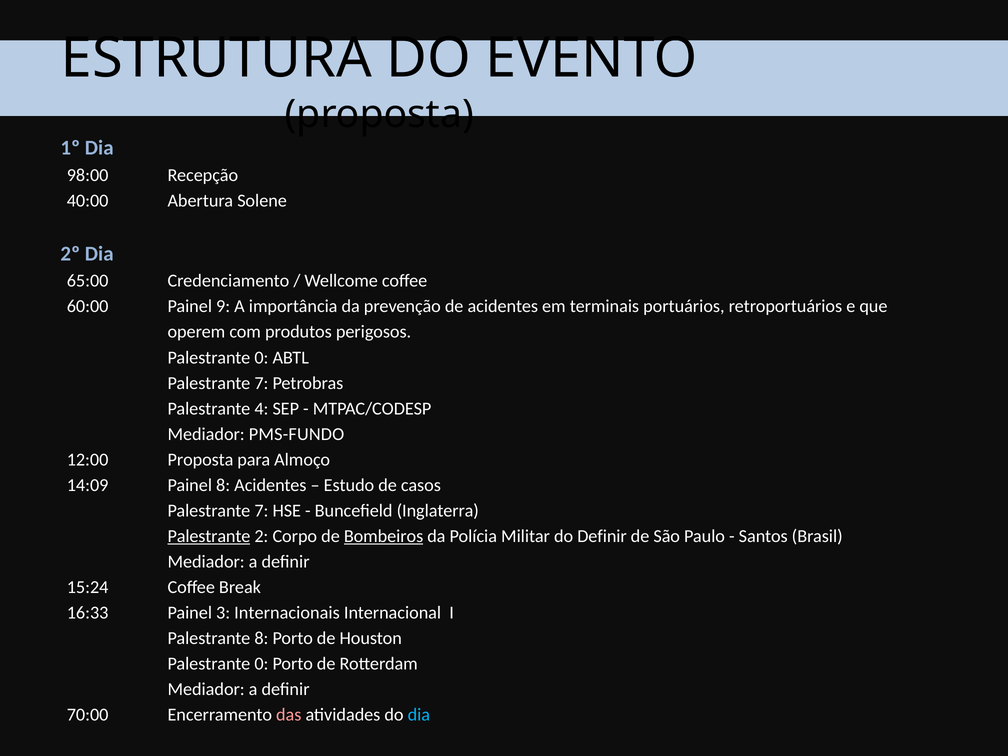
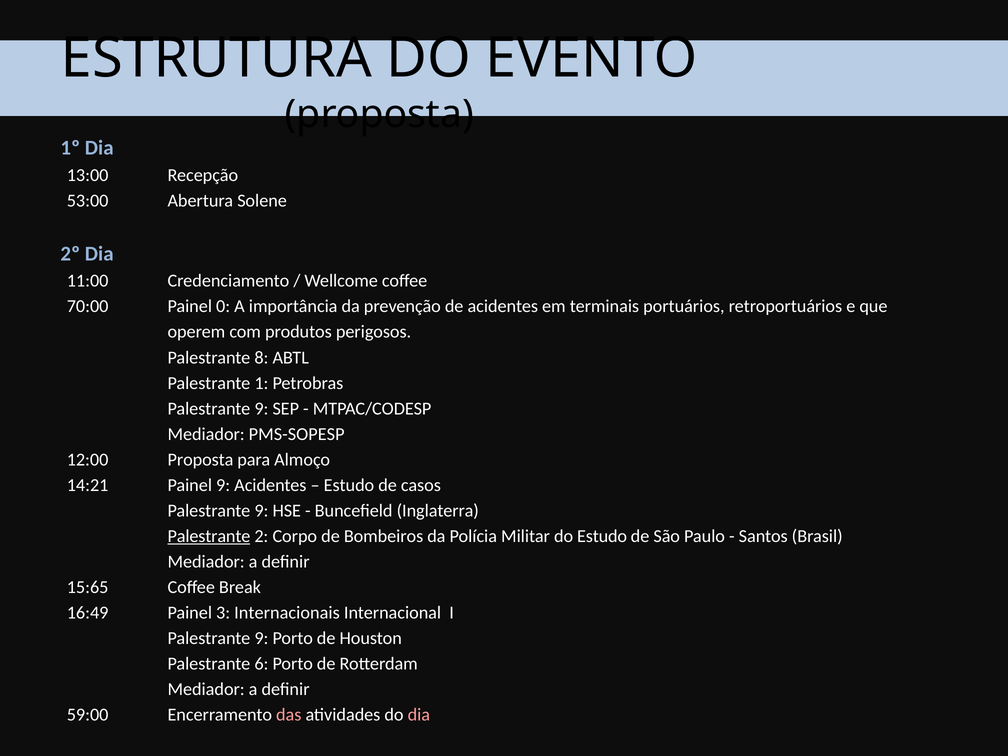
98:00: 98:00 -> 13:00 (88, 175)
40:00: 40:00 -> 53:00 (88, 201)
65:00: 65:00 -> 11:00 (88, 281)
60:00: 60:00 -> 70:00 (88, 306)
9: 9 -> 0 (223, 306)
0: 0 -> 8 (261, 358)
7: 7 -> 1 (261, 383)
4: 4 -> 9 (261, 409)
PMS-FUNDO: PMS-FUNDO -> PMS-SOPESP (297, 434)
14:09: 14:09 -> 14:21 (88, 485)
Painel 8: 8 -> 9 (223, 485)
7: 7 -> 9 (261, 511)
Bombeiros underline: present -> none (384, 536)
do Definir: Definir -> Estudo (602, 536)
15:24: 15:24 -> 15:65 (88, 587)
16:33: 16:33 -> 16:49 (88, 613)
8: 8 -> 9 (261, 638)
0: 0 -> 6 (261, 664)
70:00: 70:00 -> 59:00 (88, 715)
dia colour: light blue -> pink (419, 715)
